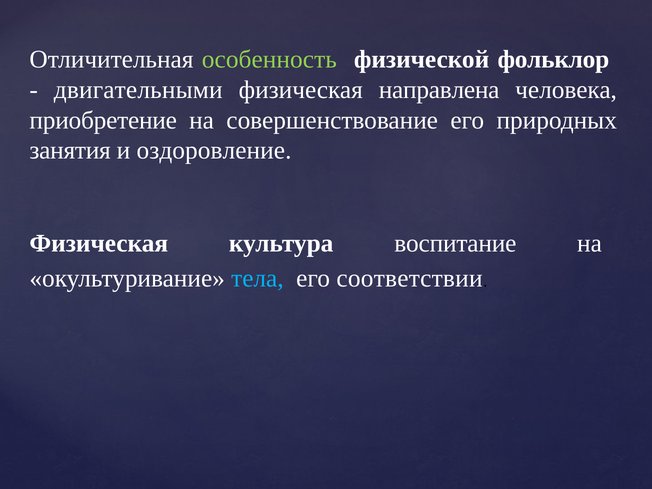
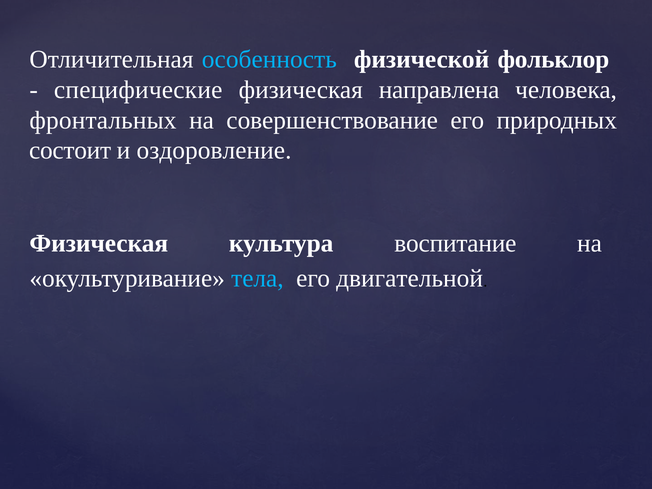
особенность colour: light green -> light blue (269, 59)
двигательными: двигательными -> специфические (138, 90)
приобретение: приобретение -> фронтальных (103, 120)
занятия: занятия -> состоит (70, 151)
соответствии: соответствии -> двигательной (410, 278)
